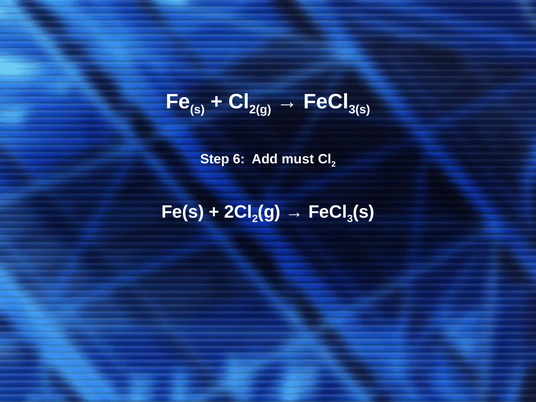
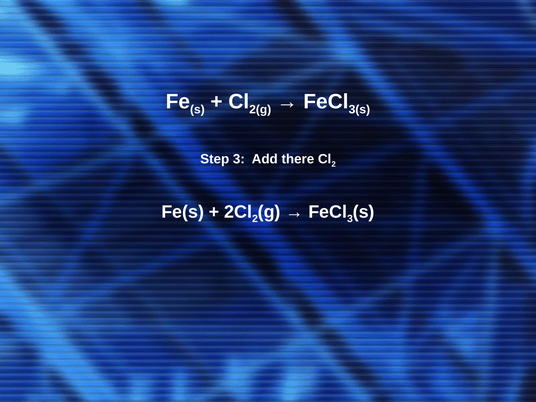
Step 6: 6 -> 3 (239, 159)
must: must -> there (298, 159)
